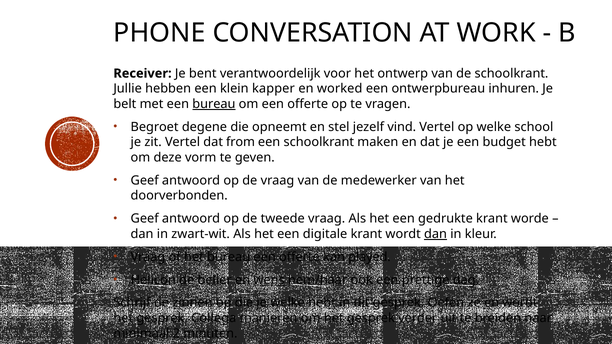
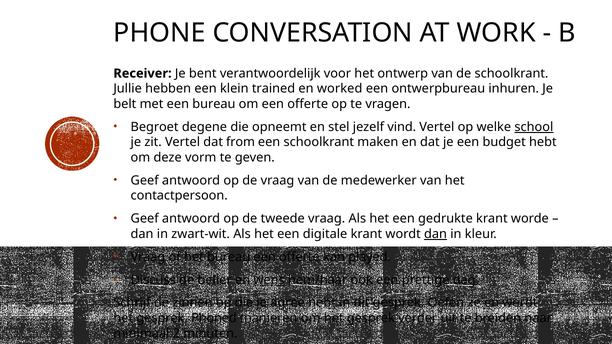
kapper: kapper -> trained (274, 89)
bureau underline: present -> none (214, 104)
school underline: none -> present (534, 127)
doorverbonden: doorverbonden -> contactpersoon (179, 196)
Helicon: Helicon -> Discuss (153, 280)
je welke: welke -> agree (288, 303)
Collega: Collega -> Phoned (214, 318)
